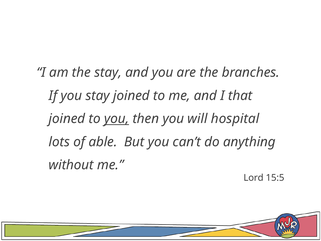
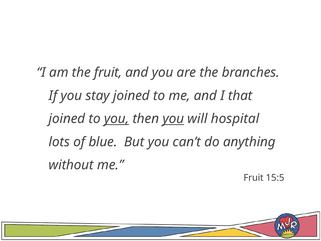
the stay: stay -> fruit (108, 72)
you underline: none -> present (173, 119)
able: able -> blue (103, 142)
Lord: Lord -> Fruit (254, 178)
